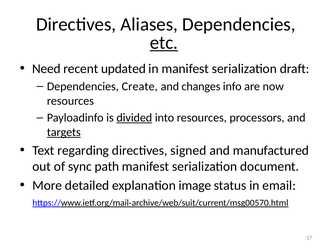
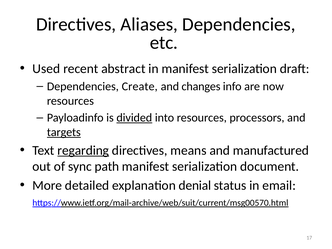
etc underline: present -> none (164, 43)
Need: Need -> Used (46, 69)
updated: updated -> abstract (123, 69)
regarding underline: none -> present (83, 150)
signed: signed -> means (188, 150)
image: image -> denial (195, 185)
